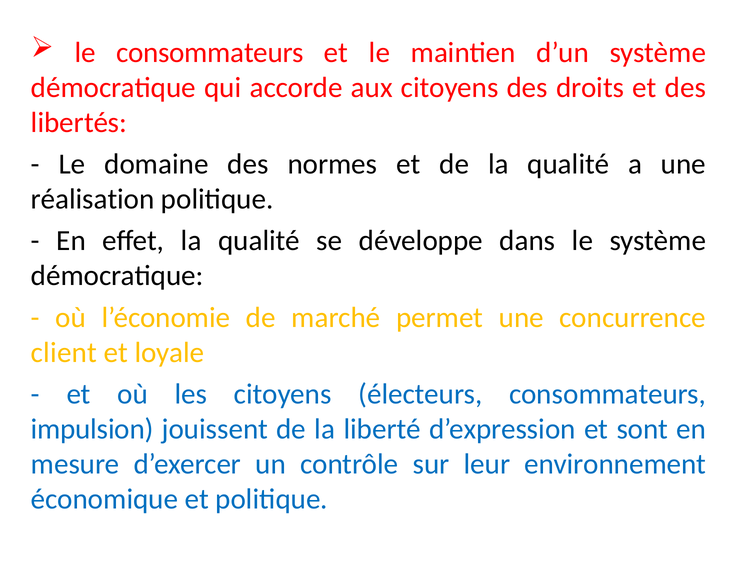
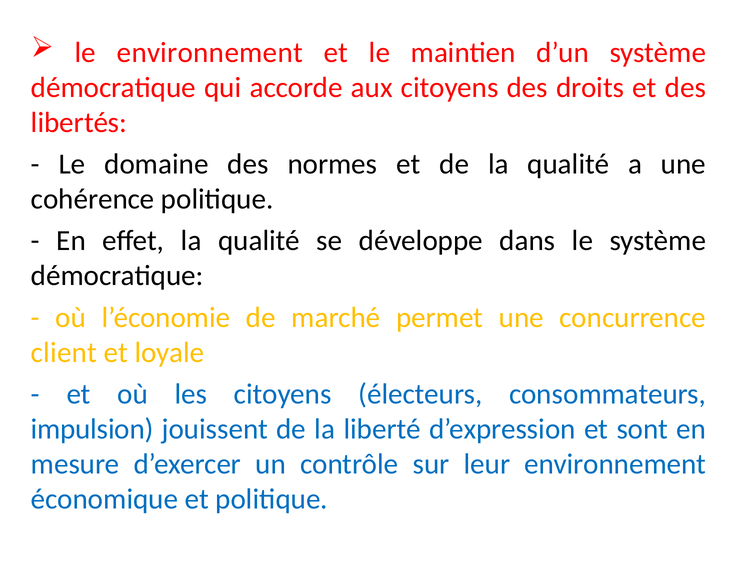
le consommateurs: consommateurs -> environnement (210, 53)
réalisation: réalisation -> cohérence (93, 199)
